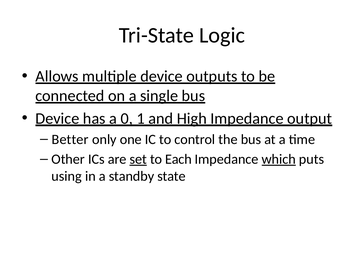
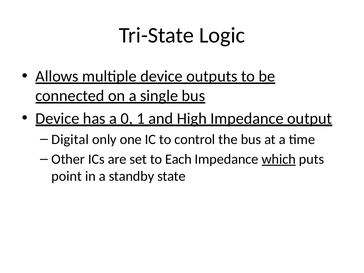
Better: Better -> Digital (70, 139)
set underline: present -> none (138, 159)
using: using -> point (67, 176)
